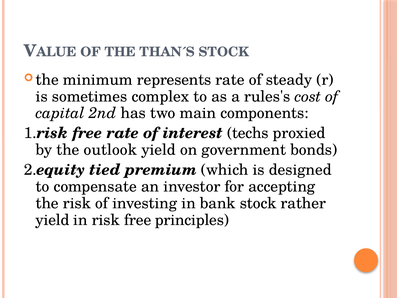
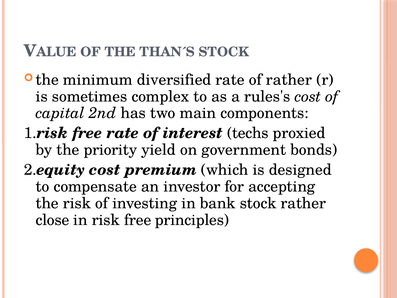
represents: represents -> diversified (174, 80)
of steady: steady -> rather (289, 80)
outlook: outlook -> priority (110, 150)
2.equity tied: tied -> cost (105, 170)
yield: yield -> close (52, 220)
